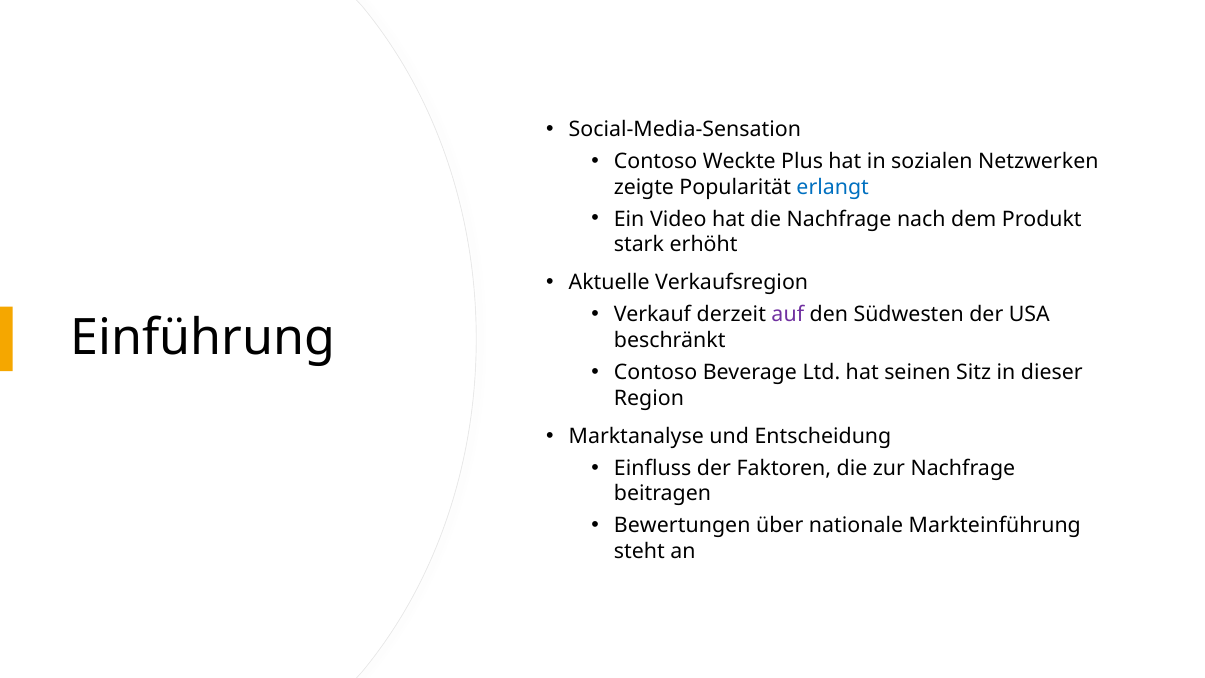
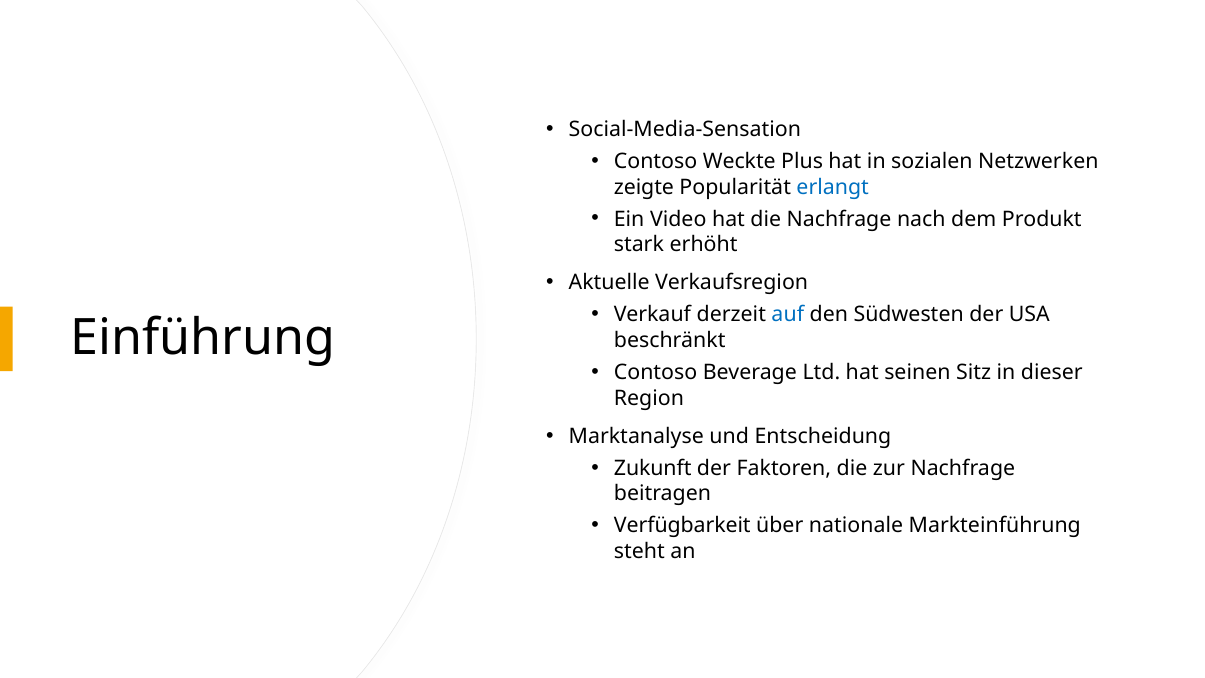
auf colour: purple -> blue (788, 315)
Einfluss: Einfluss -> Zukunft (653, 468)
Bewertungen: Bewertungen -> Verfügbarkeit (682, 526)
